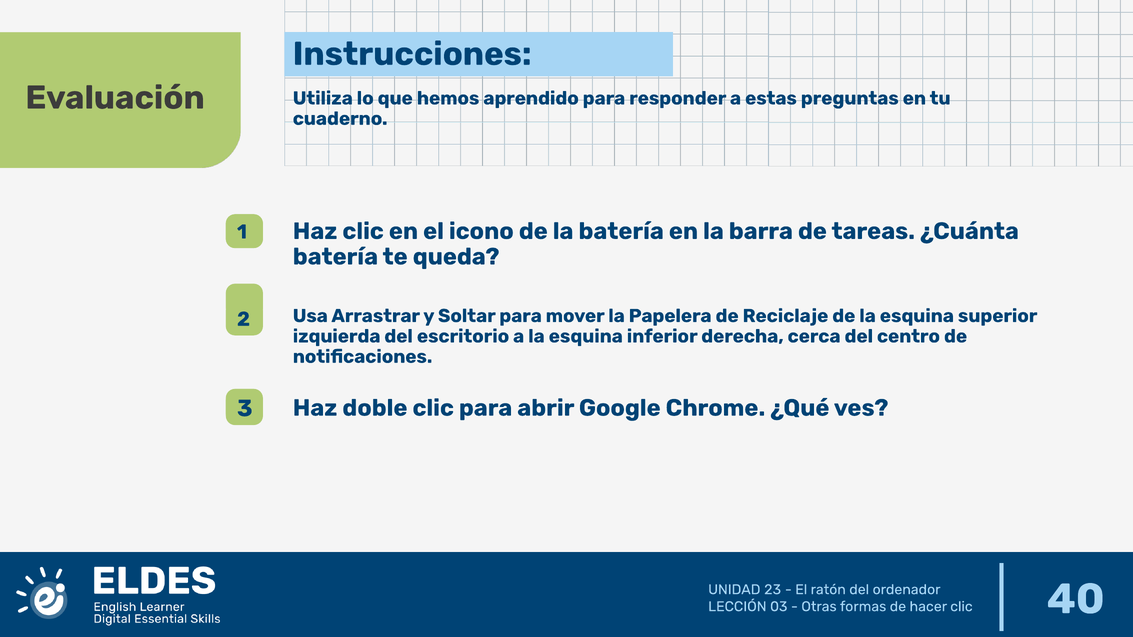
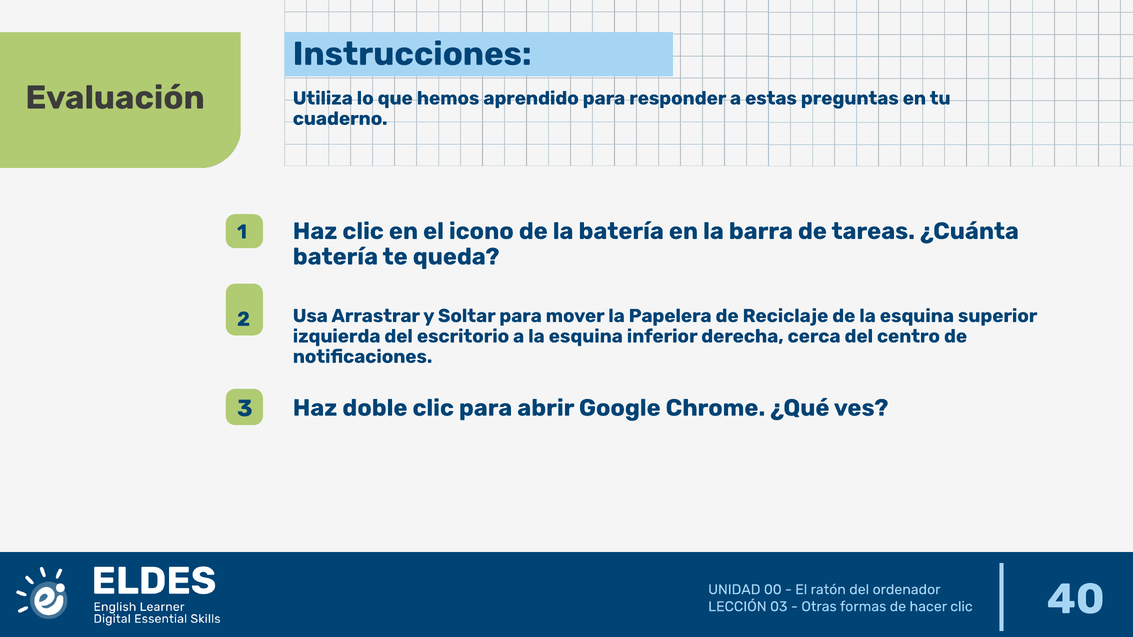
23: 23 -> 00 (773, 590)
